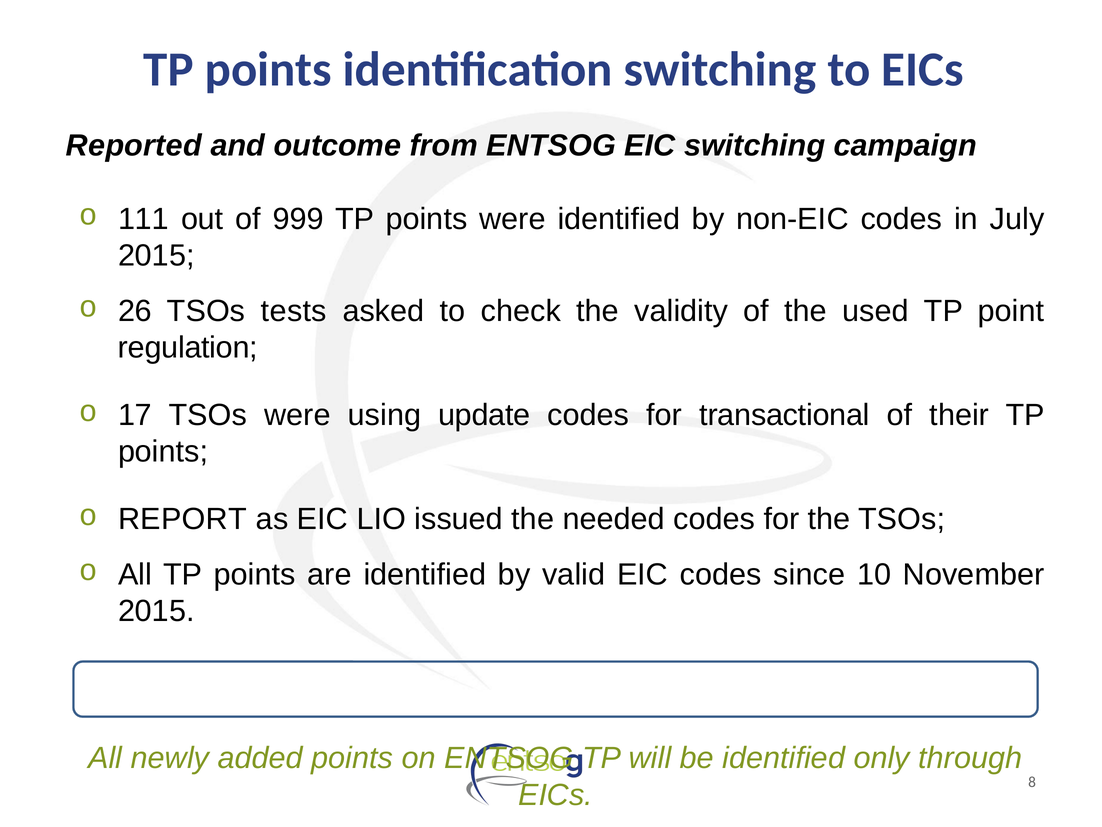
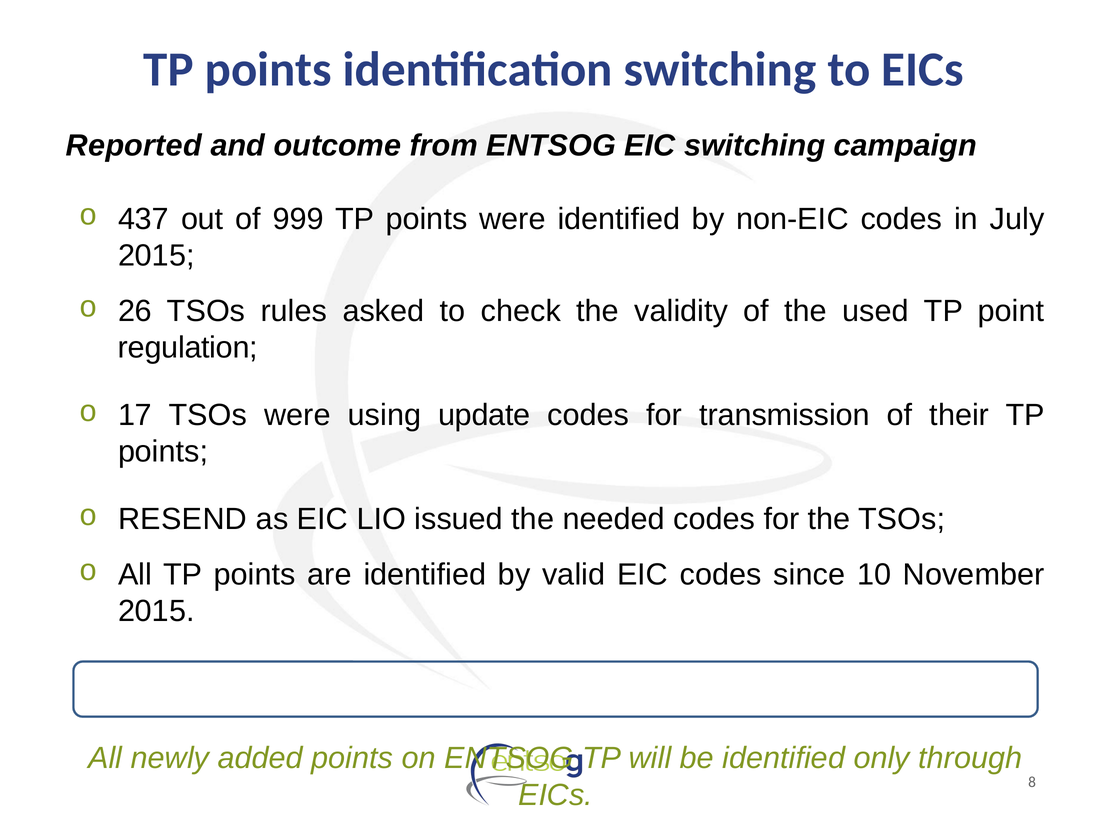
111: 111 -> 437 (144, 219)
tests: tests -> rules (294, 311)
transactional: transactional -> transmission (784, 415)
REPORT: REPORT -> RESEND (183, 519)
